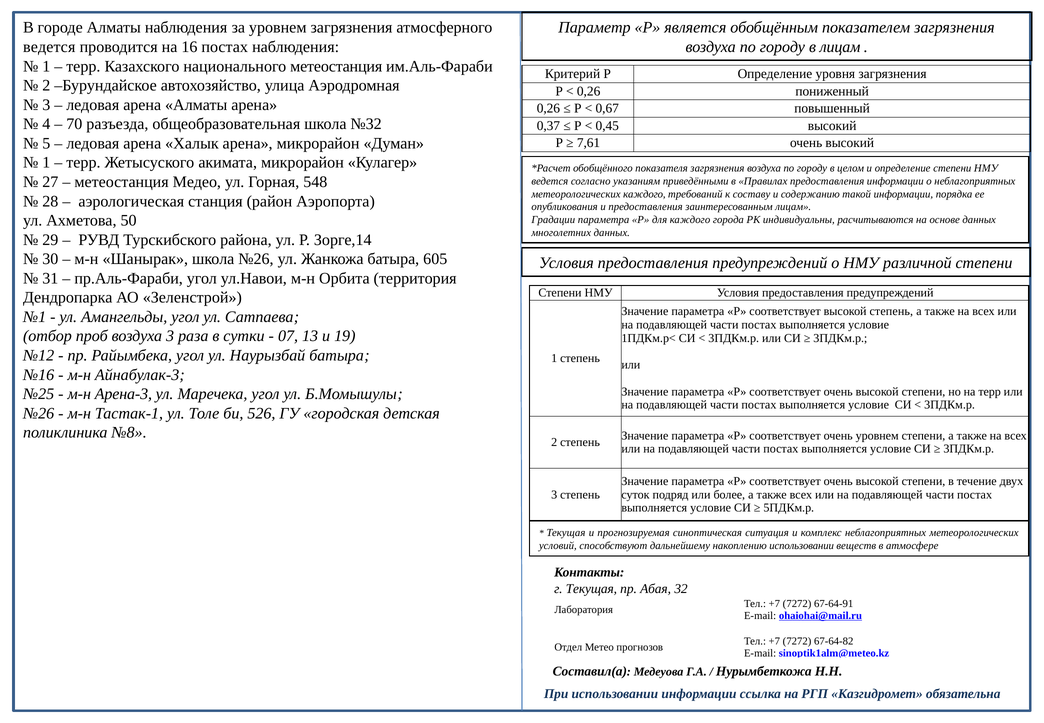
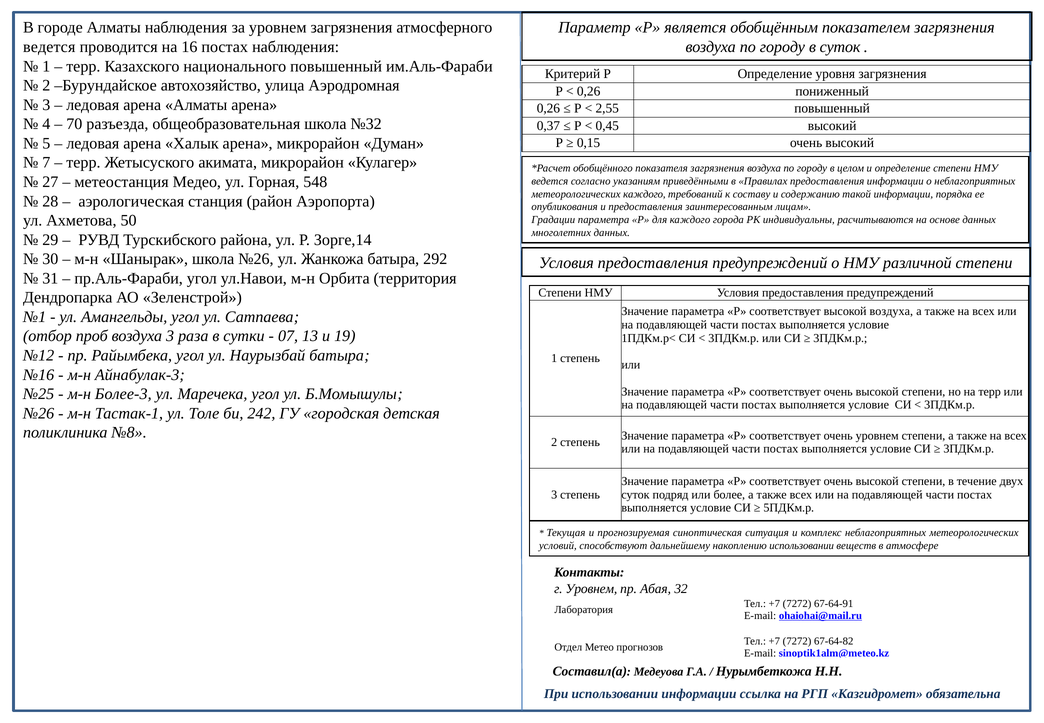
в лицам: лицам -> суток (840, 47)
национального метеостанция: метеостанция -> повышенный (336, 66)
0,67: 0,67 -> 2,55 (607, 108)
7,61: 7,61 -> 0,15 (589, 143)
1: 1 -> 7 (46, 163)
605: 605 -> 292 (435, 259)
высокой степень: степень -> воздуха (891, 311)
Арена-3: Арена-3 -> Более-3 (123, 394)
526: 526 -> 242 (261, 413)
г Текущая: Текущая -> Уровнем (591, 588)
